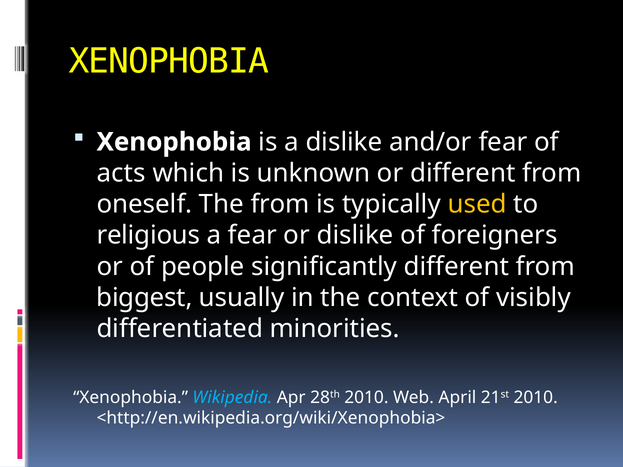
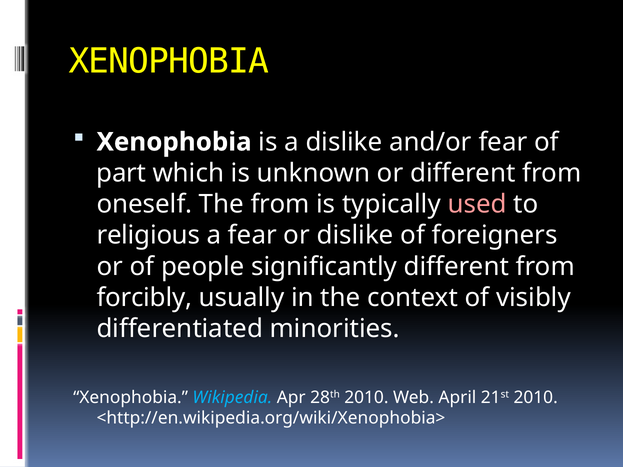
acts: acts -> part (121, 173)
used colour: yellow -> pink (477, 204)
biggest: biggest -> forcibly (144, 298)
